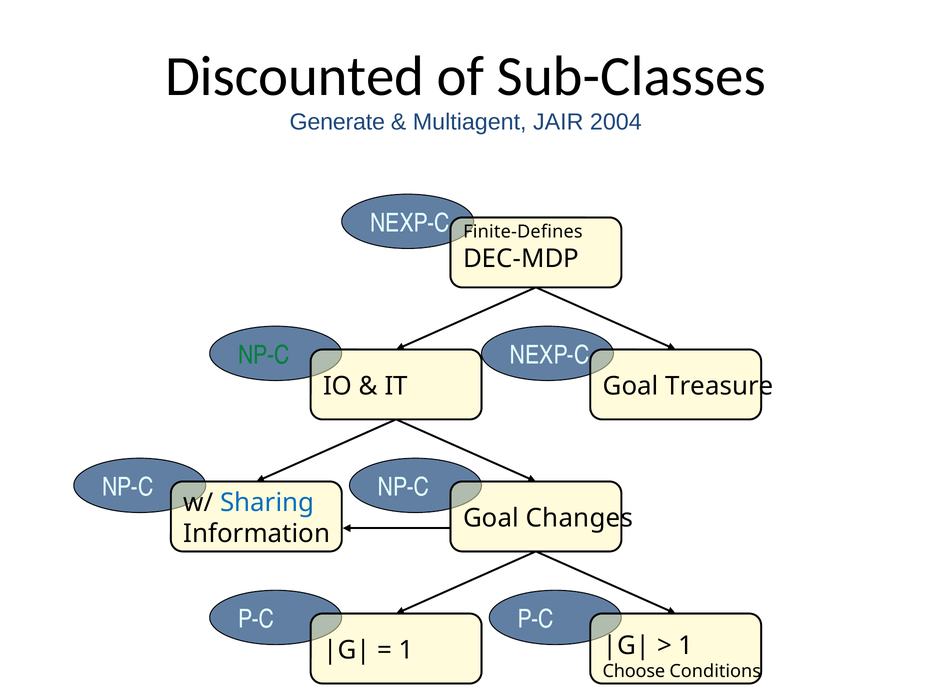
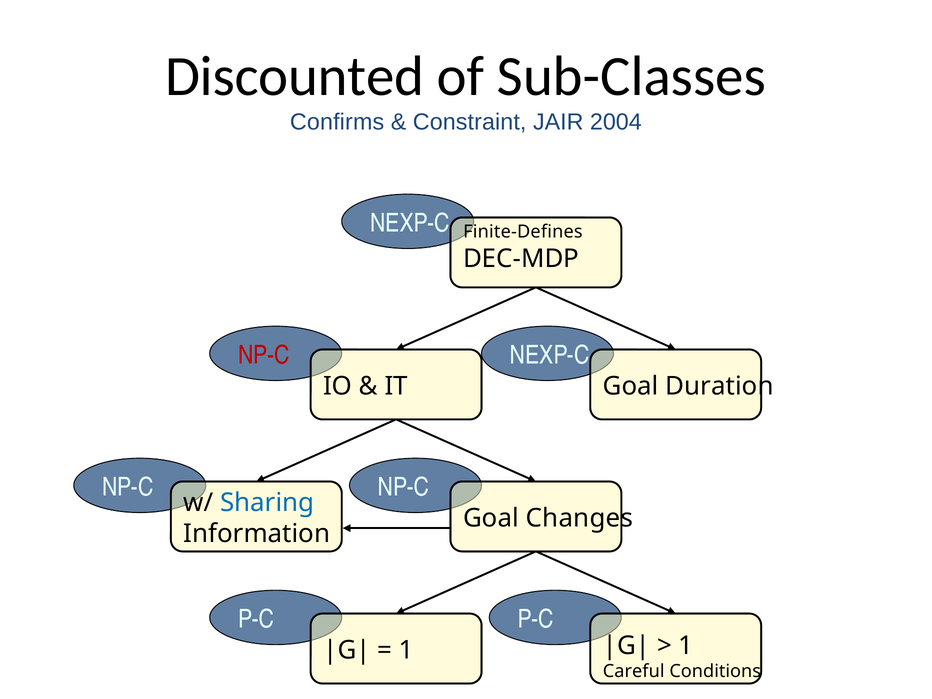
Generate: Generate -> Confirms (337, 122)
Multiagent: Multiagent -> Constraint (470, 122)
NP-C colour: green -> red (264, 355)
Treasure: Treasure -> Duration (719, 386)
Choose: Choose -> Careful (634, 672)
